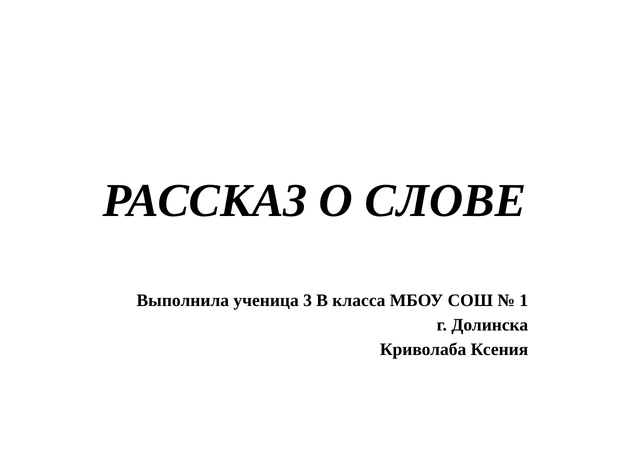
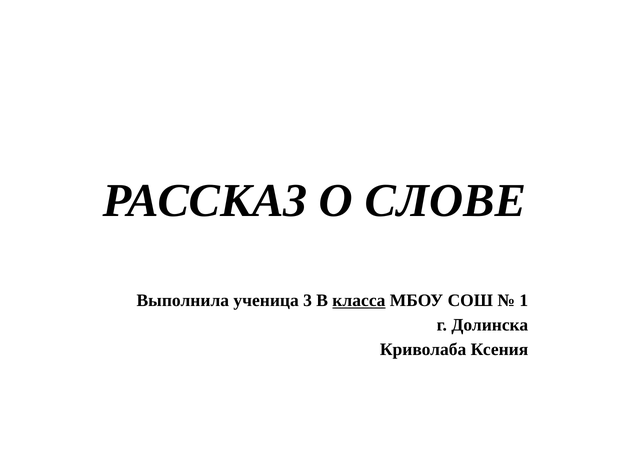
класса underline: none -> present (359, 300)
